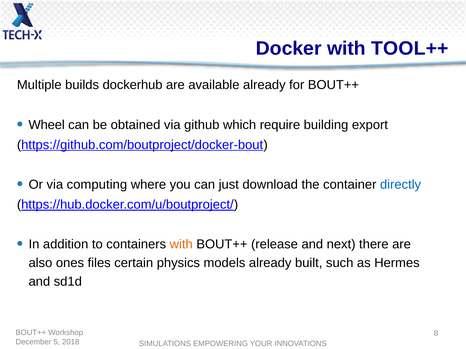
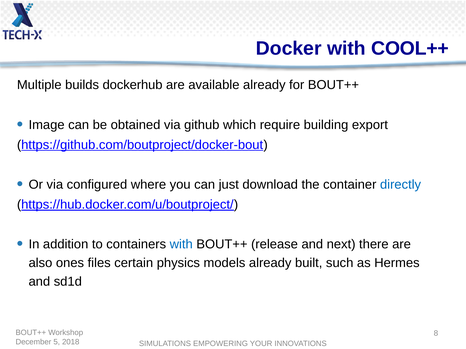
TOOL++: TOOL++ -> COOL++ (410, 48)
Wheel: Wheel -> Image (47, 125)
computing: computing -> configured (97, 185)
with colour: orange -> blue (181, 245)
